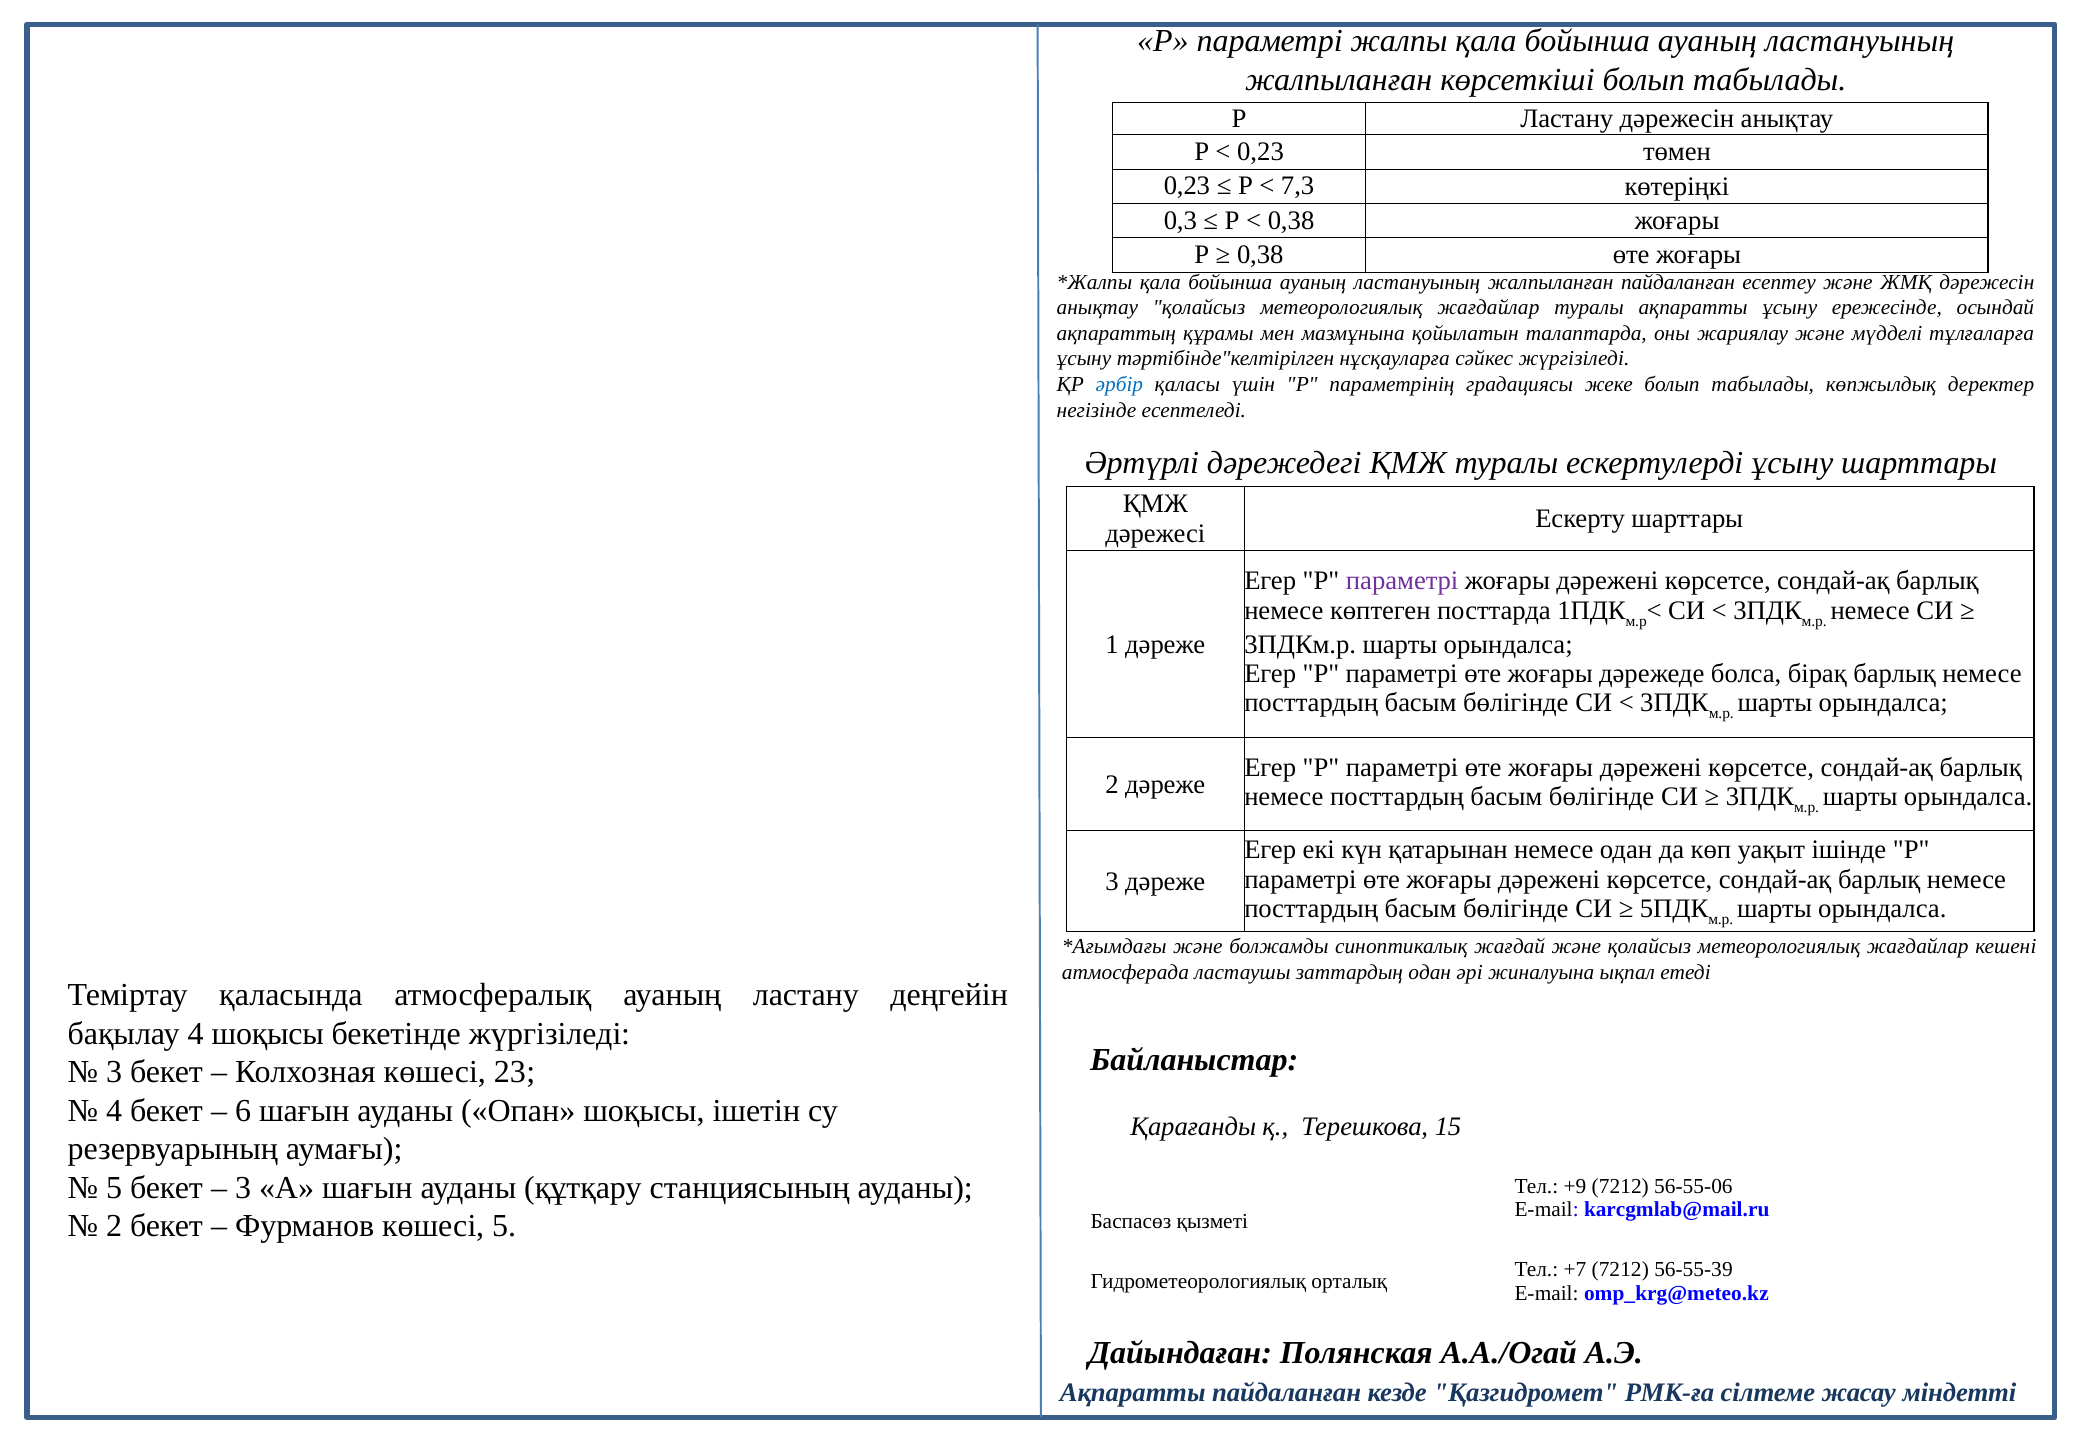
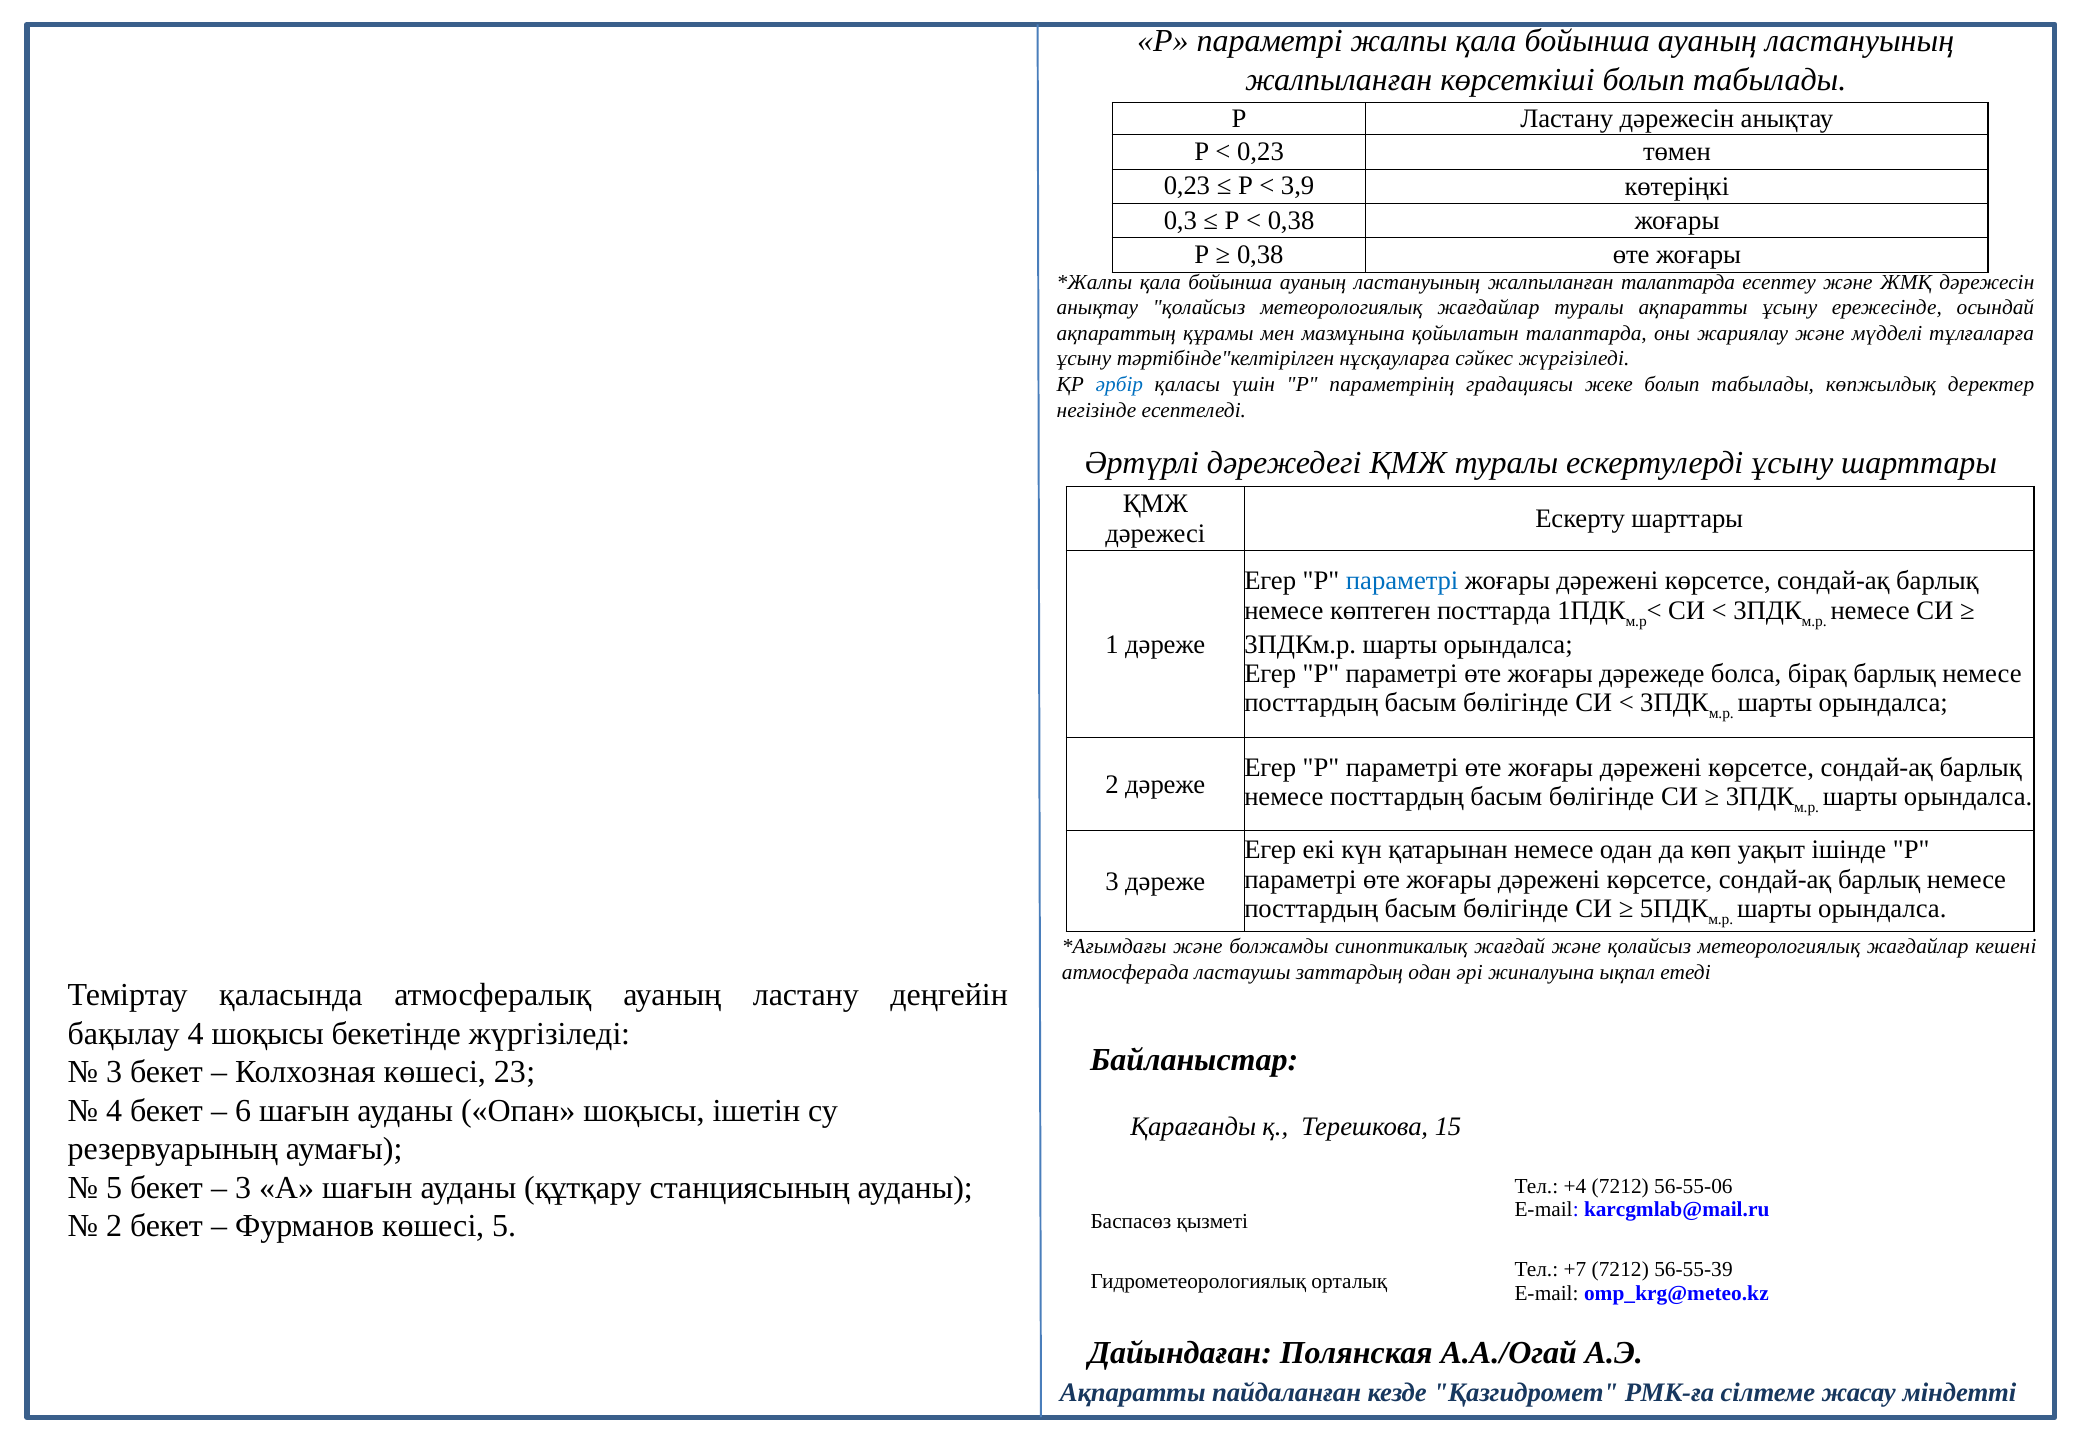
7,3: 7,3 -> 3,9 (1298, 186)
жалпыланған пайдаланған: пайдаланған -> талаптарда (1678, 282)
параметрі colour: purple -> blue (1402, 581)
+9: +9 -> +4 (1575, 1186)
